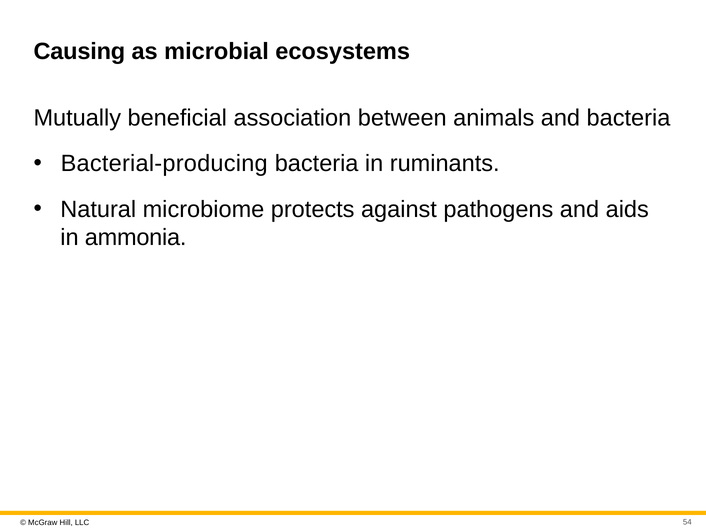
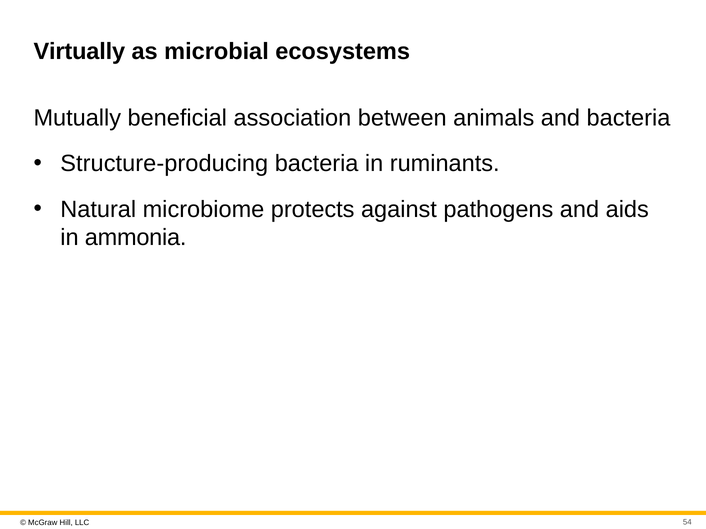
Causing: Causing -> Virtually (79, 51)
Bacterial-producing: Bacterial-producing -> Structure-producing (164, 164)
